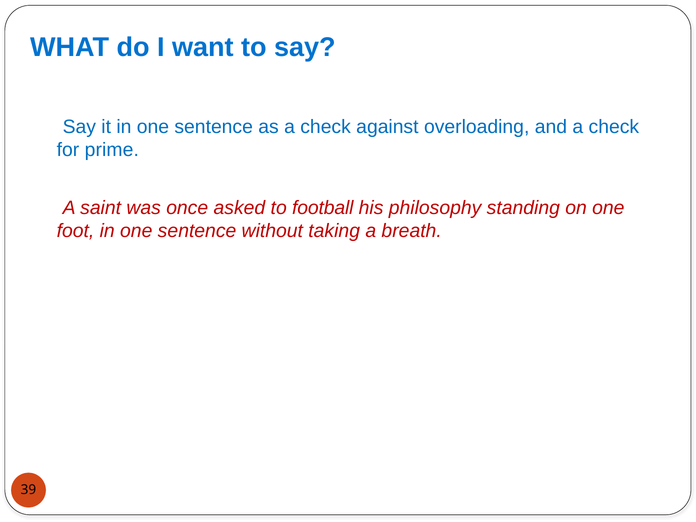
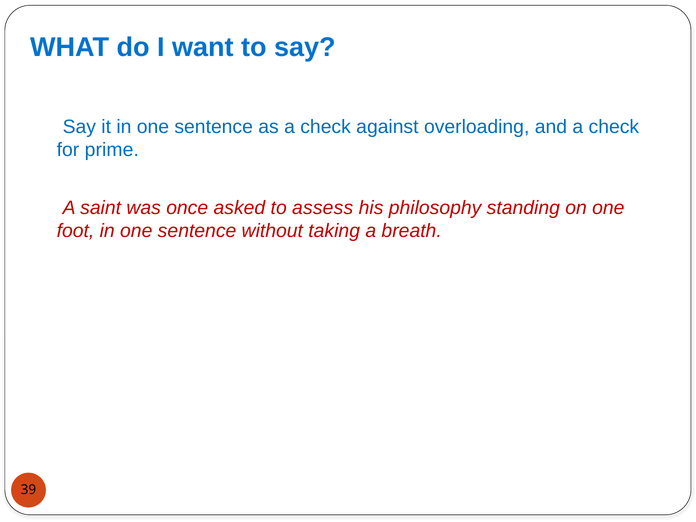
football: football -> assess (323, 208)
